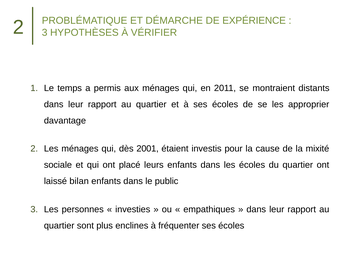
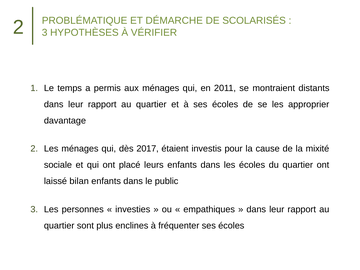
EXPÉRIENCE: EXPÉRIENCE -> SCOLARISÉS (254, 21)
2001: 2001 -> 2017 (148, 149)
